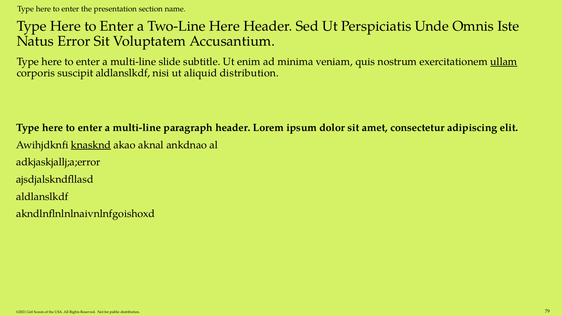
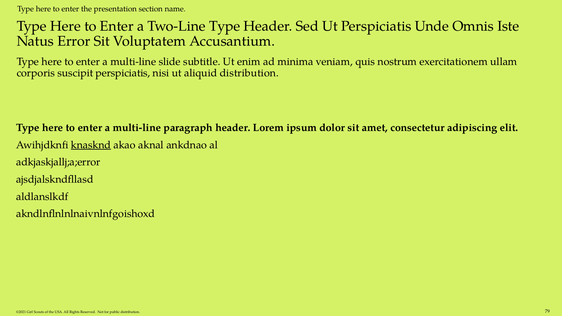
Two-Line Here: Here -> Type (225, 26)
ullam underline: present -> none (504, 62)
suscipit aldlanslkdf: aldlanslkdf -> perspiciatis (123, 73)
